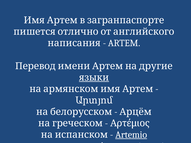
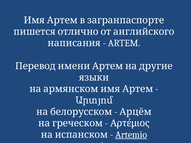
языки underline: present -> none (94, 78)
